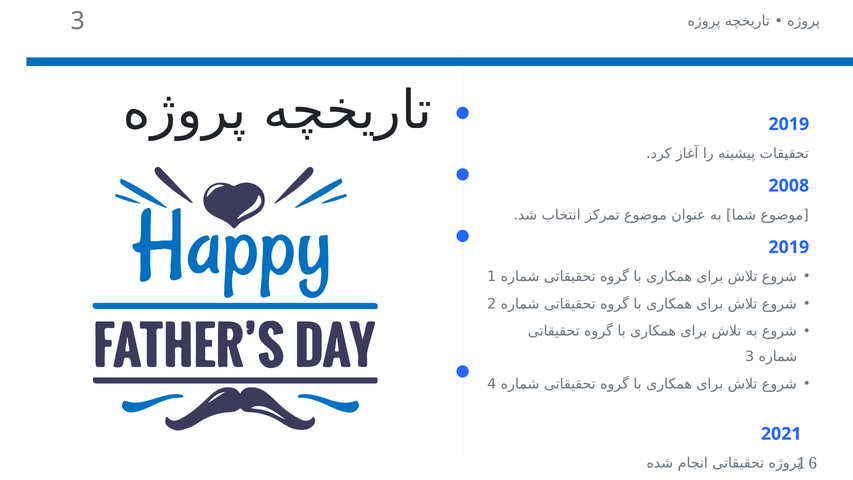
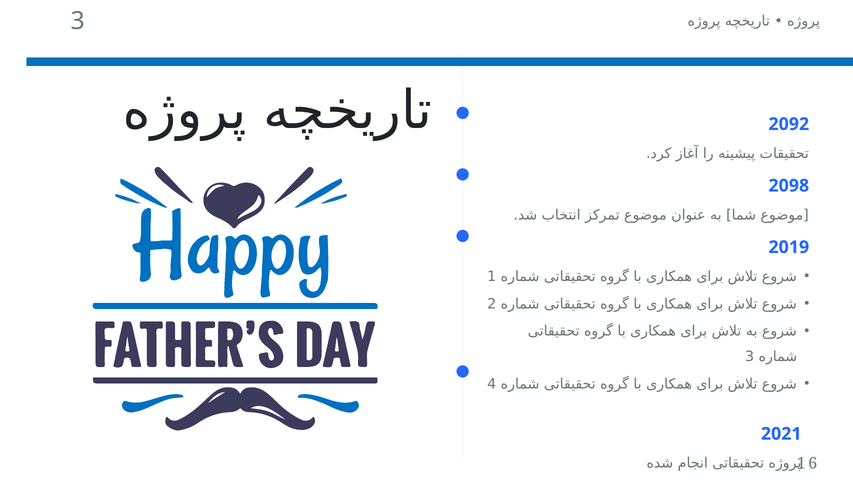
2019: 2019 -> 2092 (789, 124)
2008: 2008 -> 2098 (789, 186)
